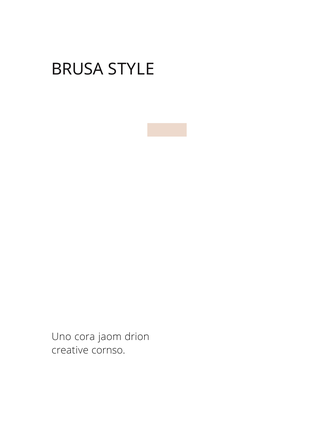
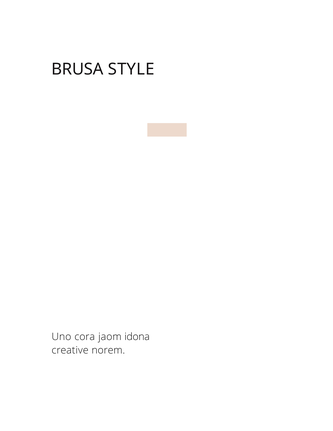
drion: drion -> idona (137, 337)
cornso: cornso -> norem (108, 350)
